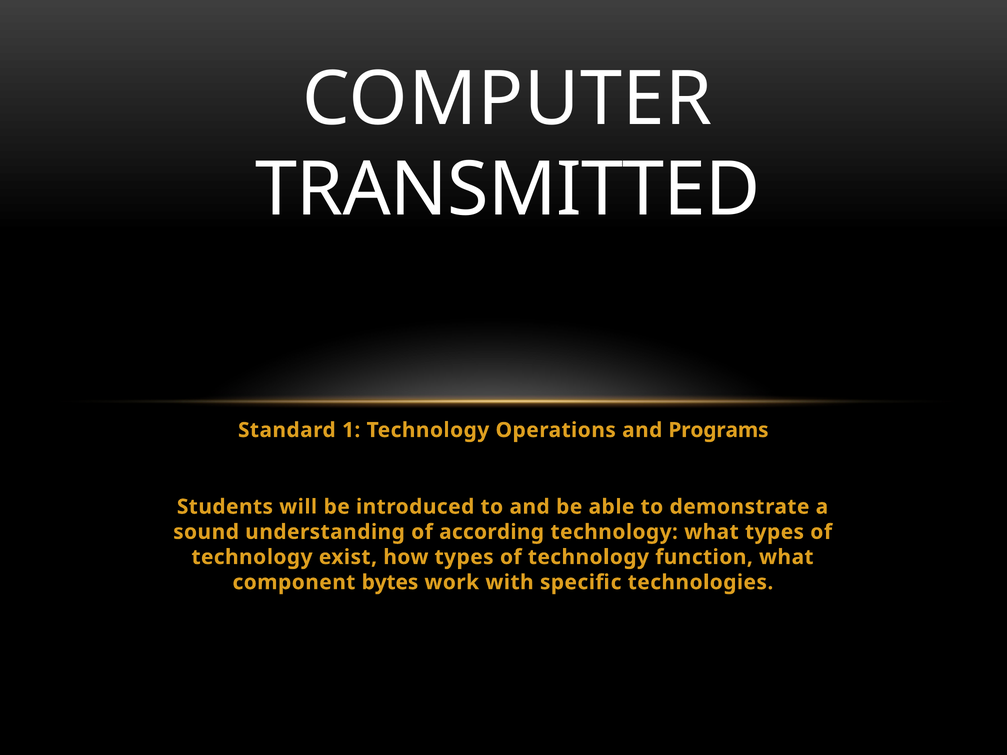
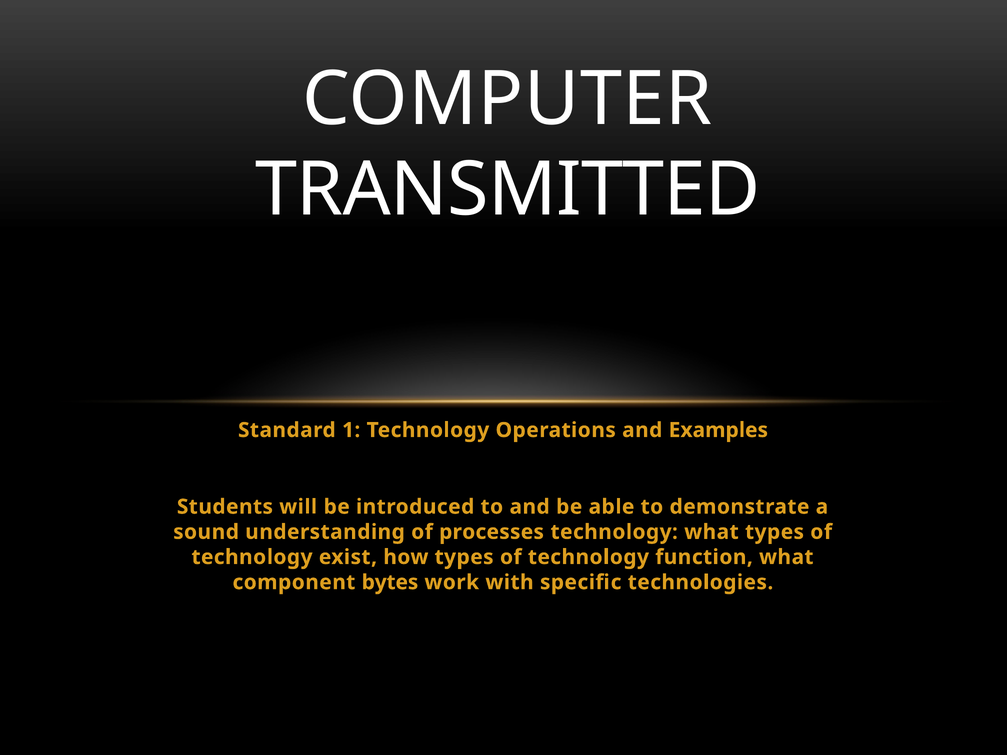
Programs: Programs -> Examples (718, 430)
according: according -> processes (492, 532)
